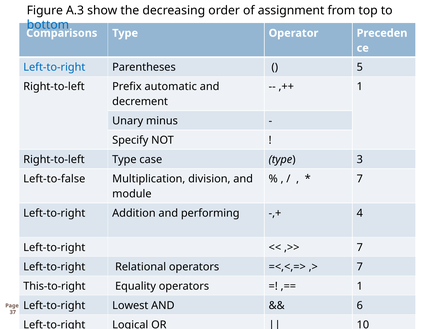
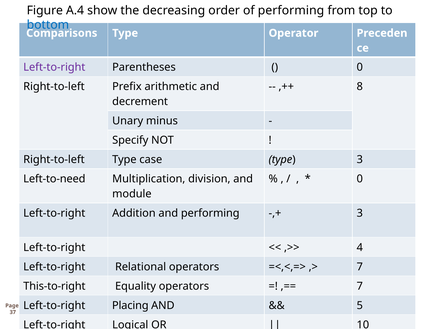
A.3: A.3 -> A.4 (75, 10)
of assignment: assignment -> performing (291, 10)
Left-to-right colour: blue -> purple (54, 67)
5: 5 -> 0 (360, 67)
automatic: automatic -> arithmetic (171, 87)
1: 1 -> 8 (360, 87)
Left-to-false: Left-to-false -> Left-to-need (54, 179)
7: 7 -> 0 (360, 179)
4: 4 -> 3 (360, 213)
7: 7 -> 4 (360, 247)
1: 1 -> 7 (360, 286)
Lowest: Lowest -> Placing (130, 305)
6: 6 -> 5 (360, 305)
